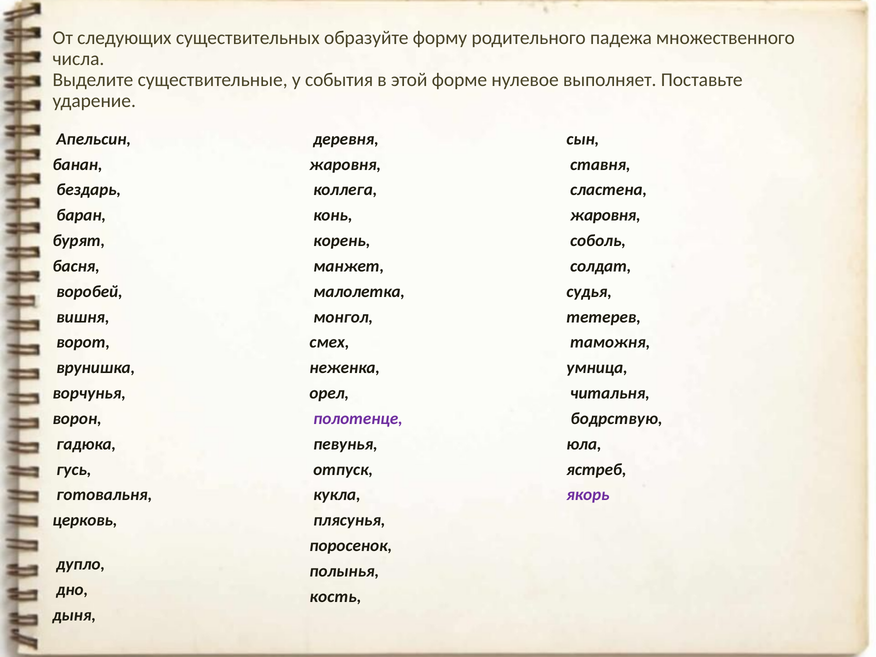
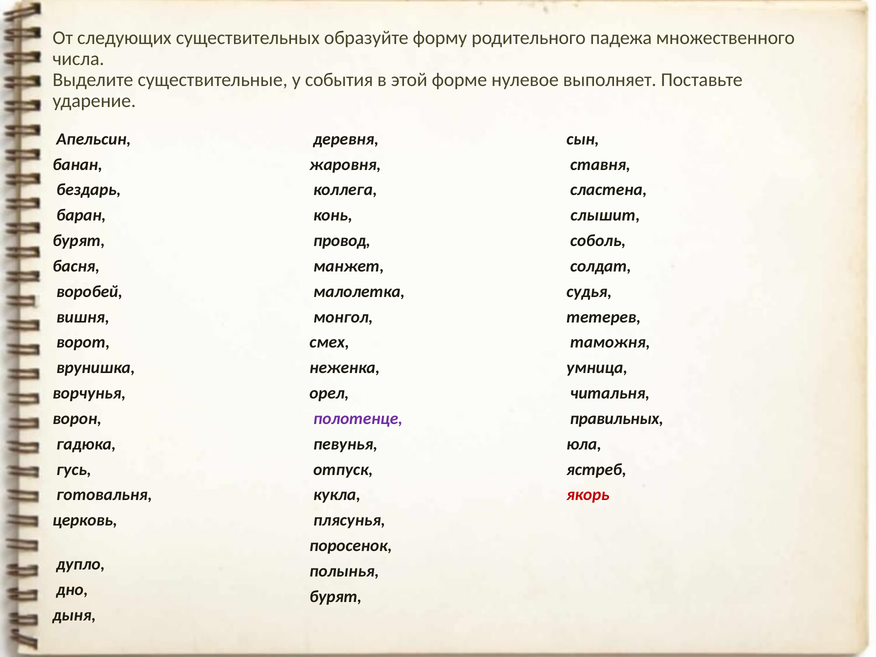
жаровня: жаровня -> слышит (605, 215)
корень: корень -> провод (342, 241)
бодрствую: бодрствую -> правильных (617, 419)
якорь colour: purple -> red (588, 495)
кость: кость -> бурят (336, 597)
